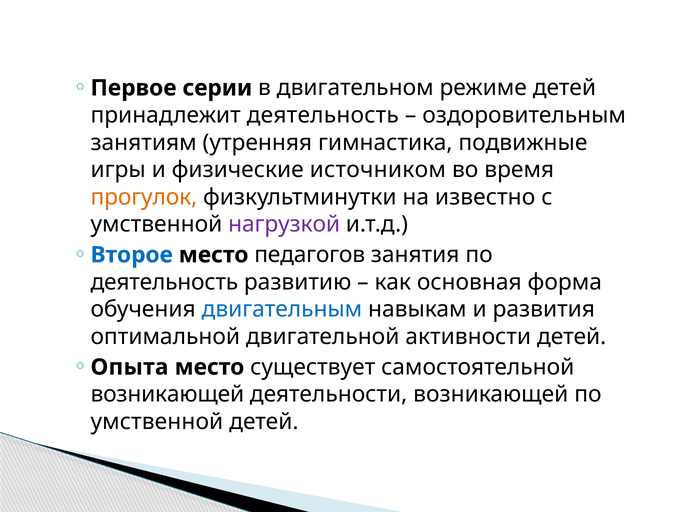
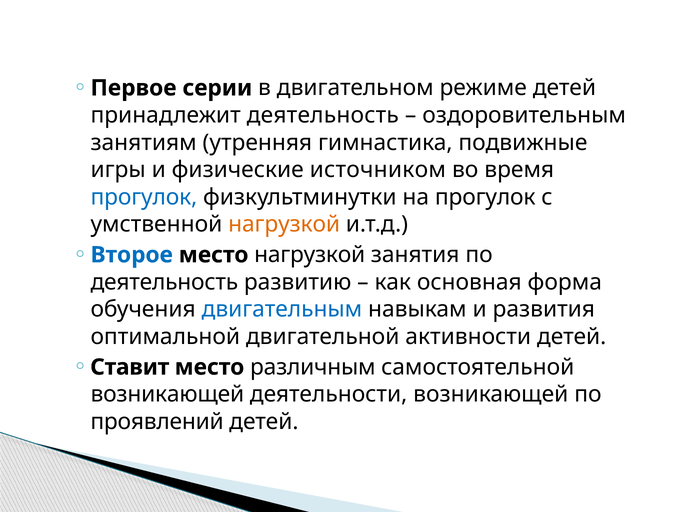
прогулок colour: orange -> blue (144, 197)
на известно: известно -> прогулок (485, 197)
нагрузкой colour: purple -> orange (284, 225)
место педагогов: педагогов -> нагрузкой (310, 255)
Опыта: Опыта -> Ставит (130, 367)
существует: существует -> различным (313, 367)
умственной: умственной -> проявлений (157, 422)
